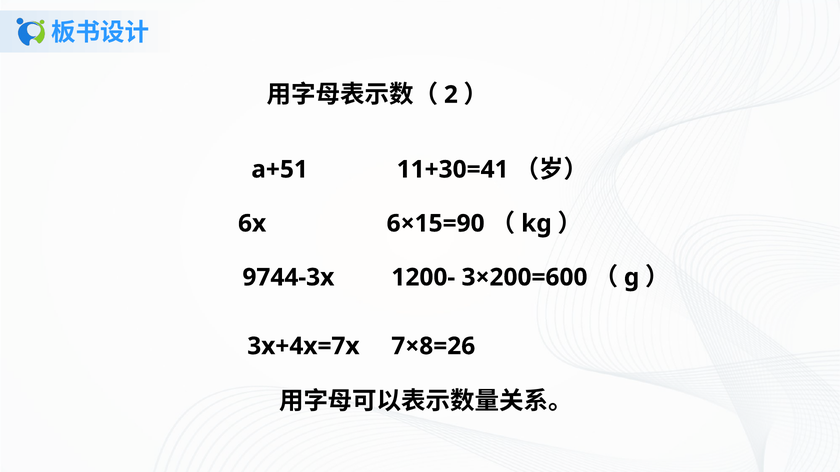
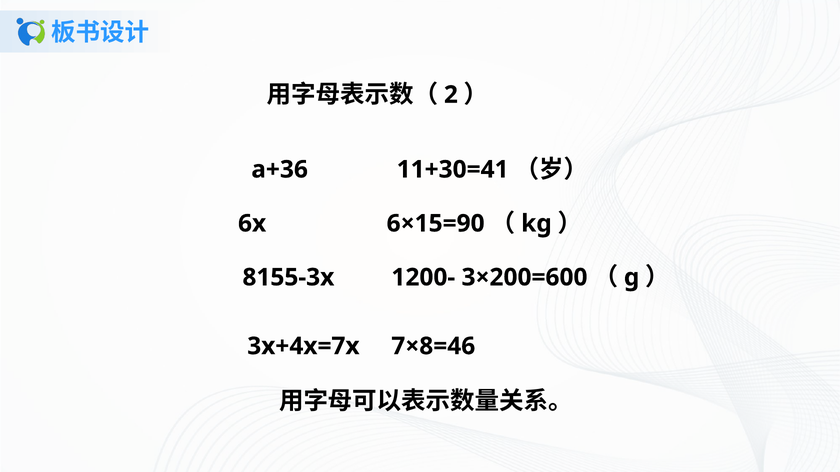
a+51: a+51 -> a+36 (280, 170)
9744-3x: 9744-3x -> 8155-3x (288, 278)
7×8=26: 7×8=26 -> 7×8=46 (433, 346)
